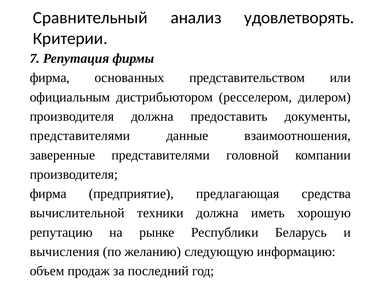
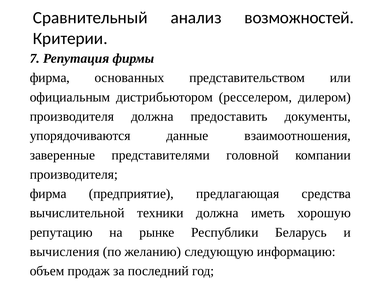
удовлетворять: удовлетворять -> возможностей (299, 18)
представителями: представителями -> упорядочиваются (80, 136)
